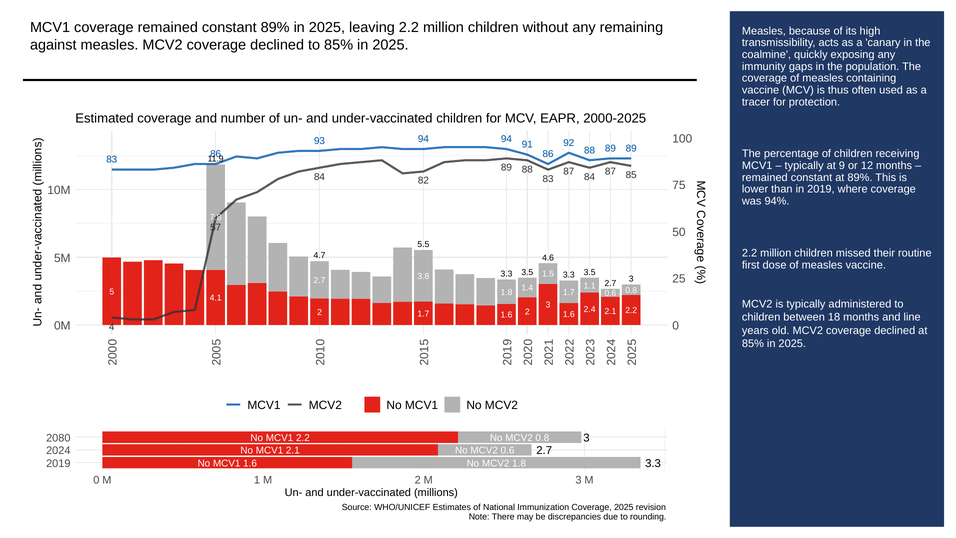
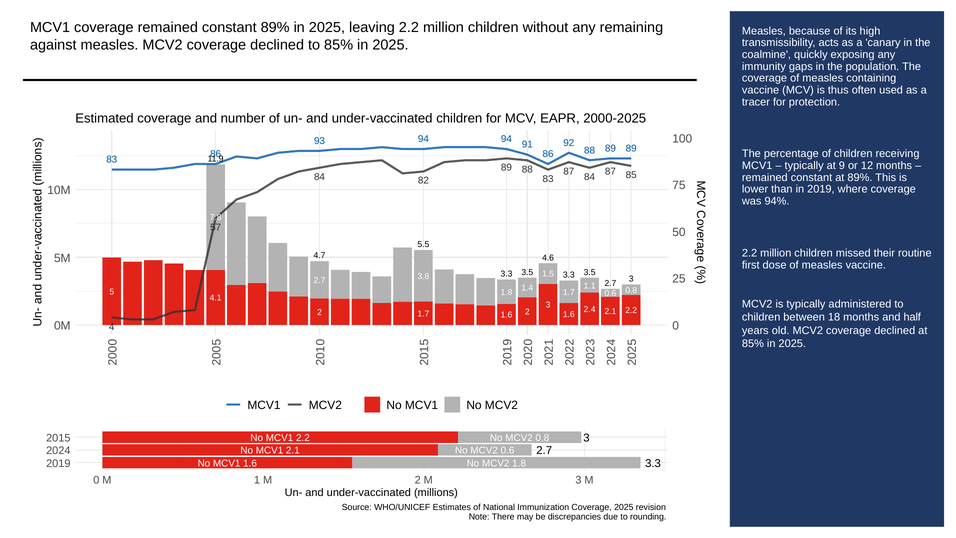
line: line -> half (912, 317)
2080: 2080 -> 2015 (58, 438)
